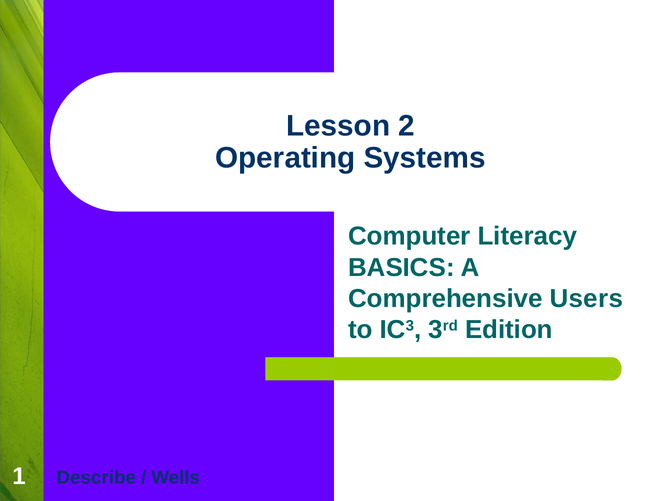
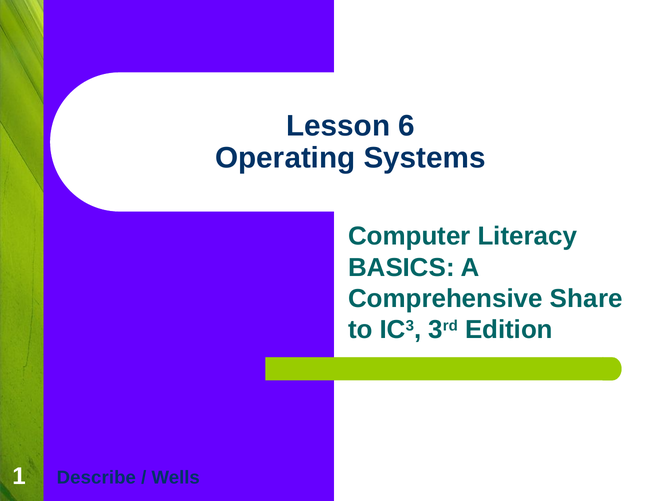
2: 2 -> 6 (407, 126)
Users: Users -> Share (586, 299)
